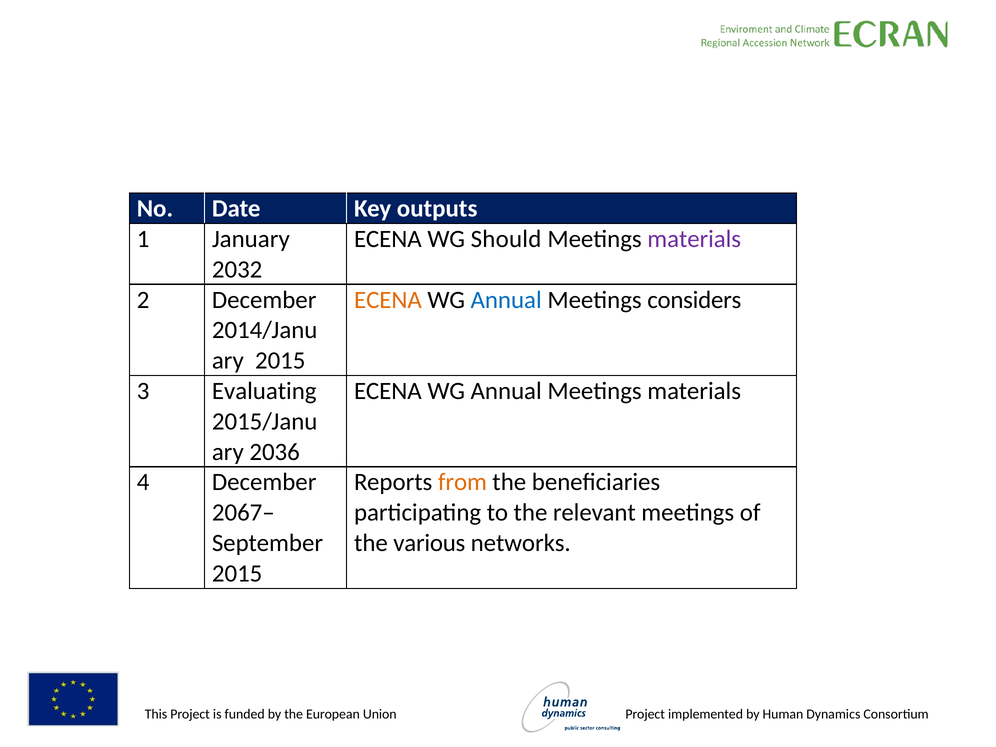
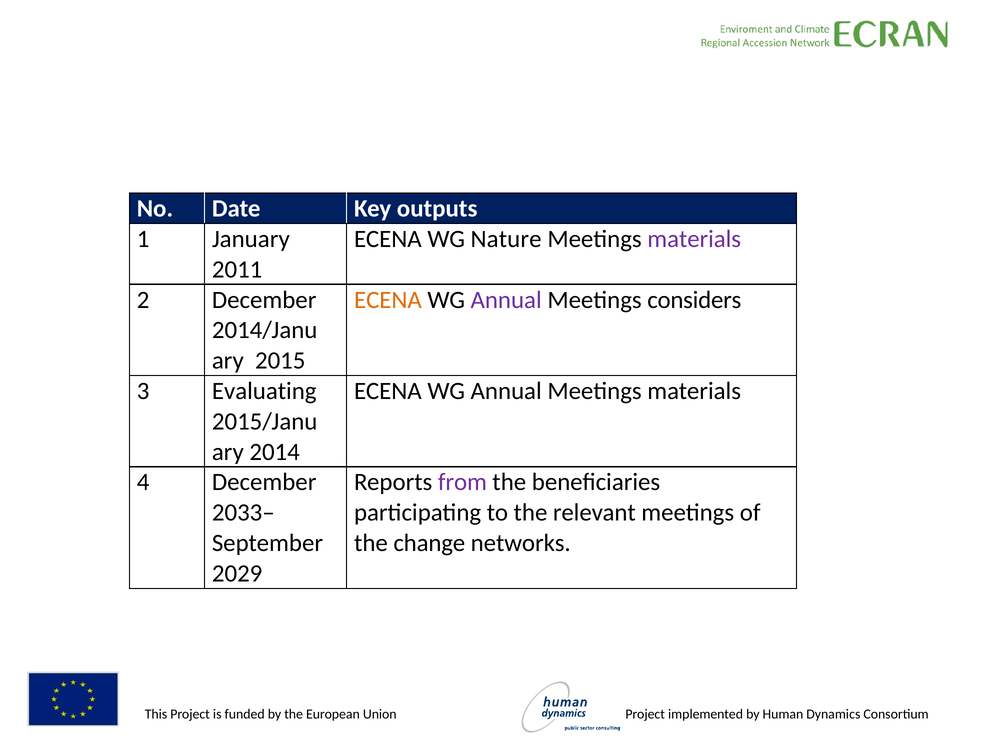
Should: Should -> Nature (506, 239)
2032: 2032 -> 2011 (237, 269)
Annual colour: blue -> purple (506, 300)
2036: 2036 -> 2014 (275, 452)
from colour: orange -> purple (462, 482)
2067–: 2067– -> 2033– (243, 513)
various: various -> change (429, 543)
2015: 2015 -> 2029 (237, 573)
